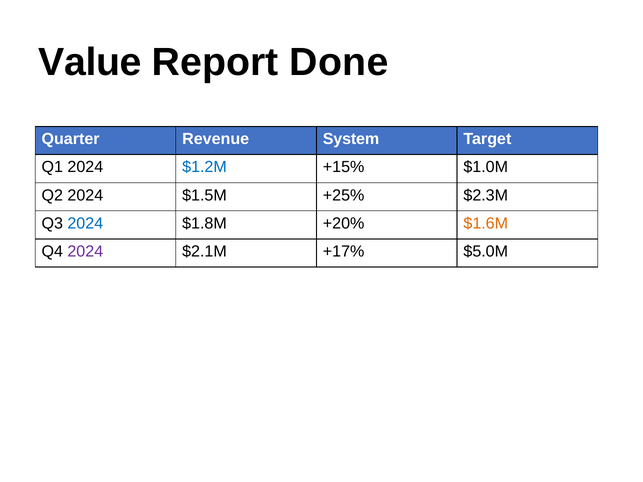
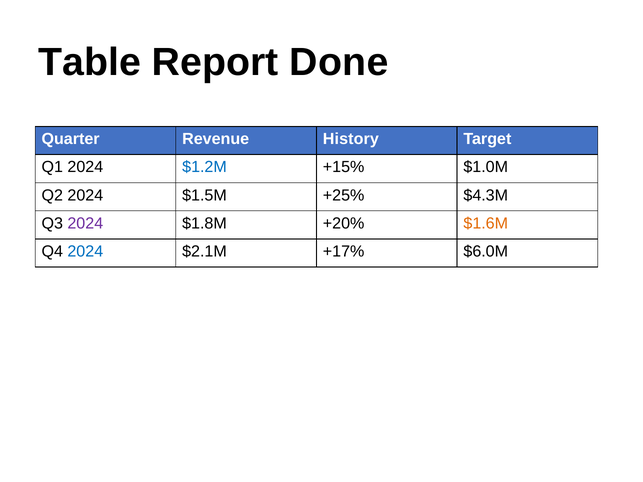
Value: Value -> Table (90, 62)
System: System -> History (351, 139)
$2.3M: $2.3M -> $4.3M (486, 195)
2024 colour: blue -> purple (85, 223)
2024 colour: purple -> blue (85, 252)
$5.0M: $5.0M -> $6.0M (486, 252)
